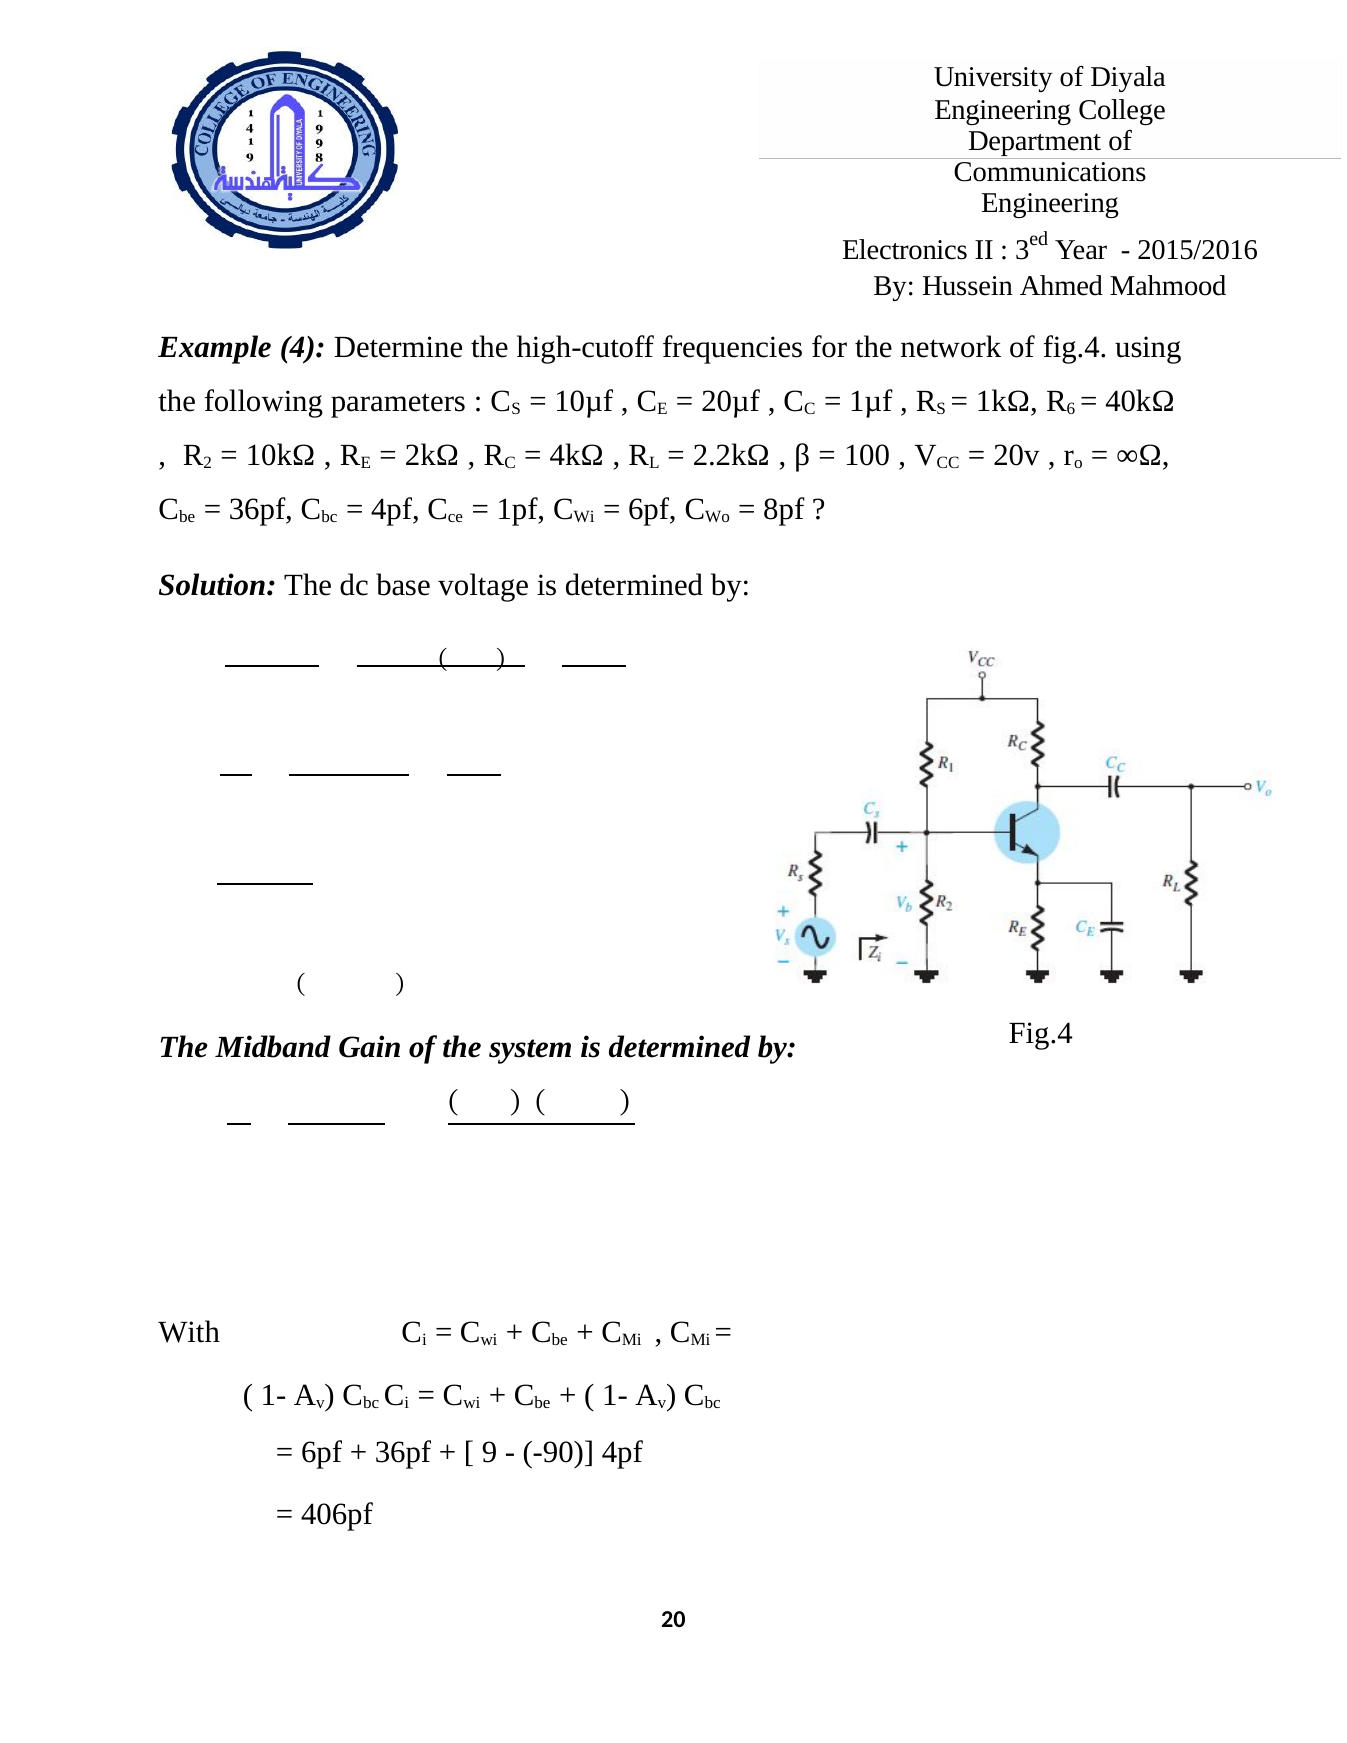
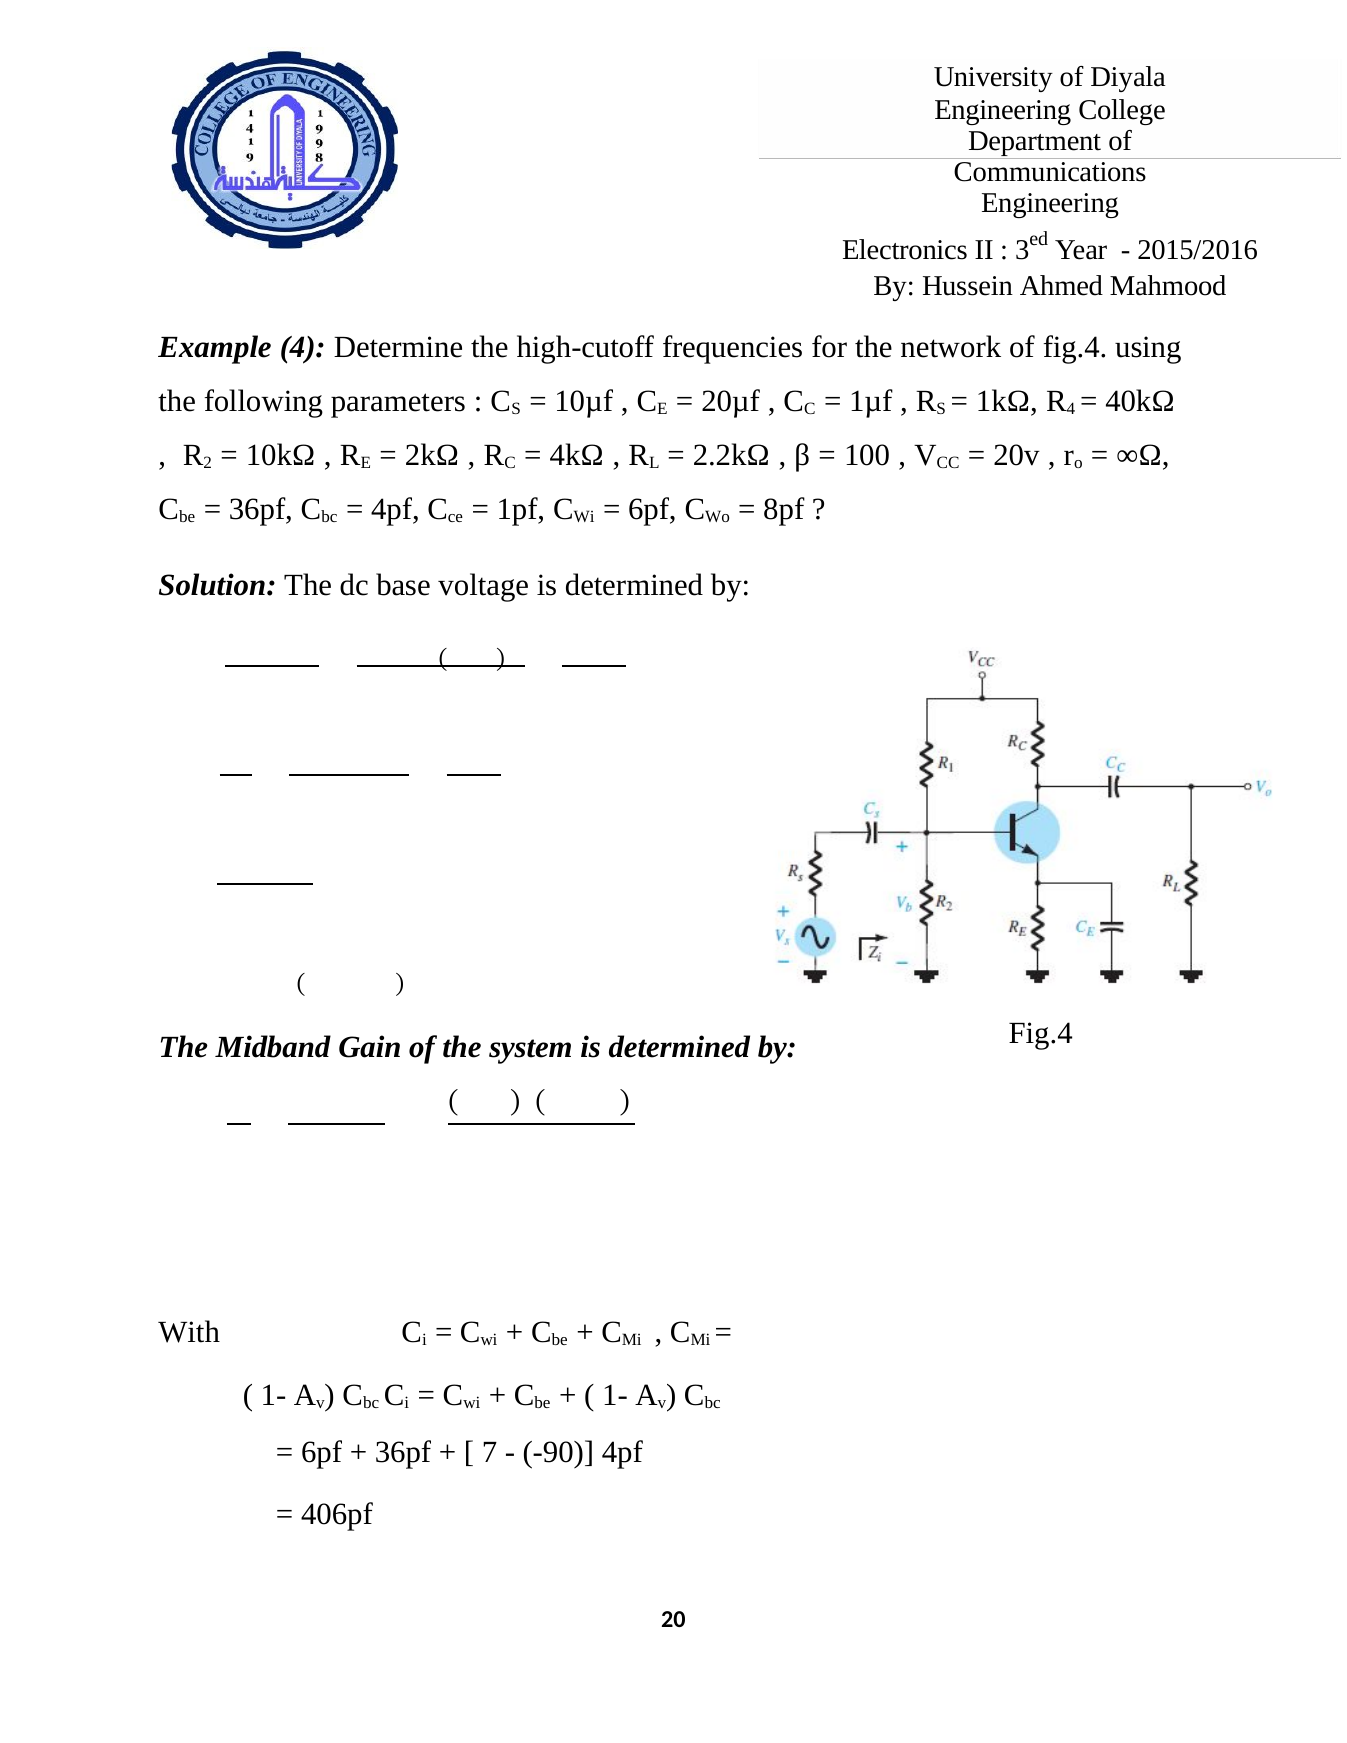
6: 6 -> 4 (1071, 409)
9: 9 -> 7 (490, 1452)
